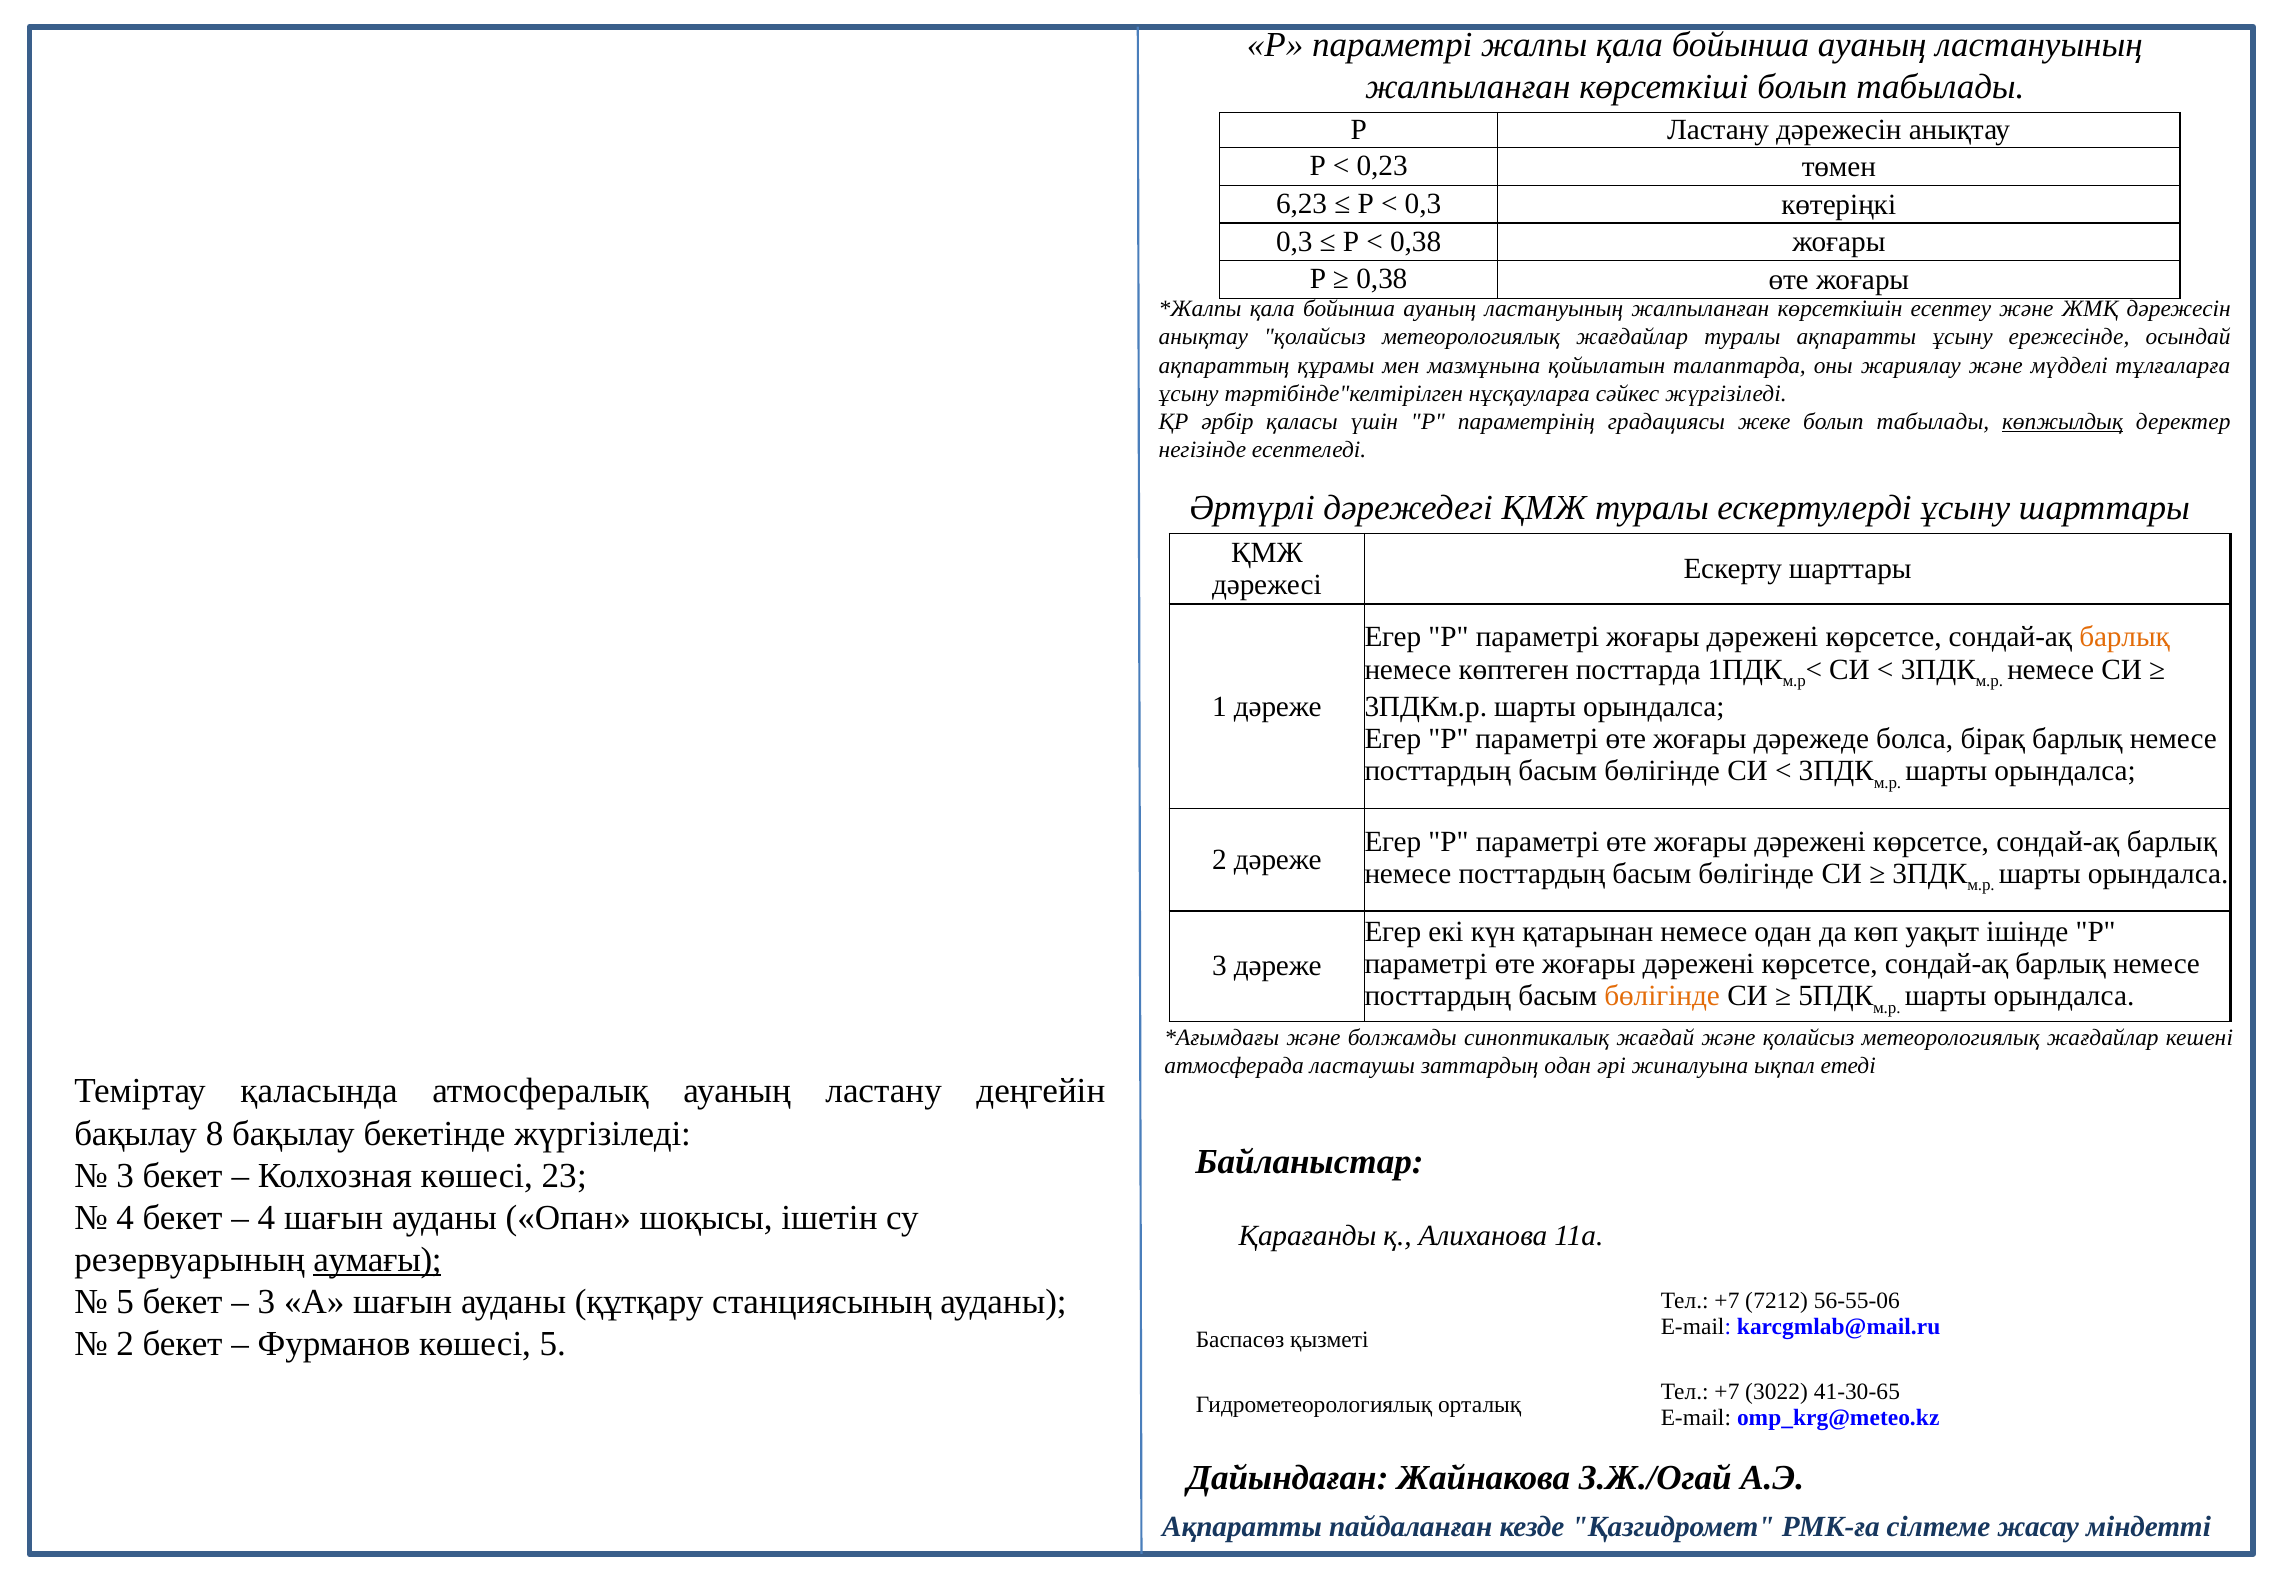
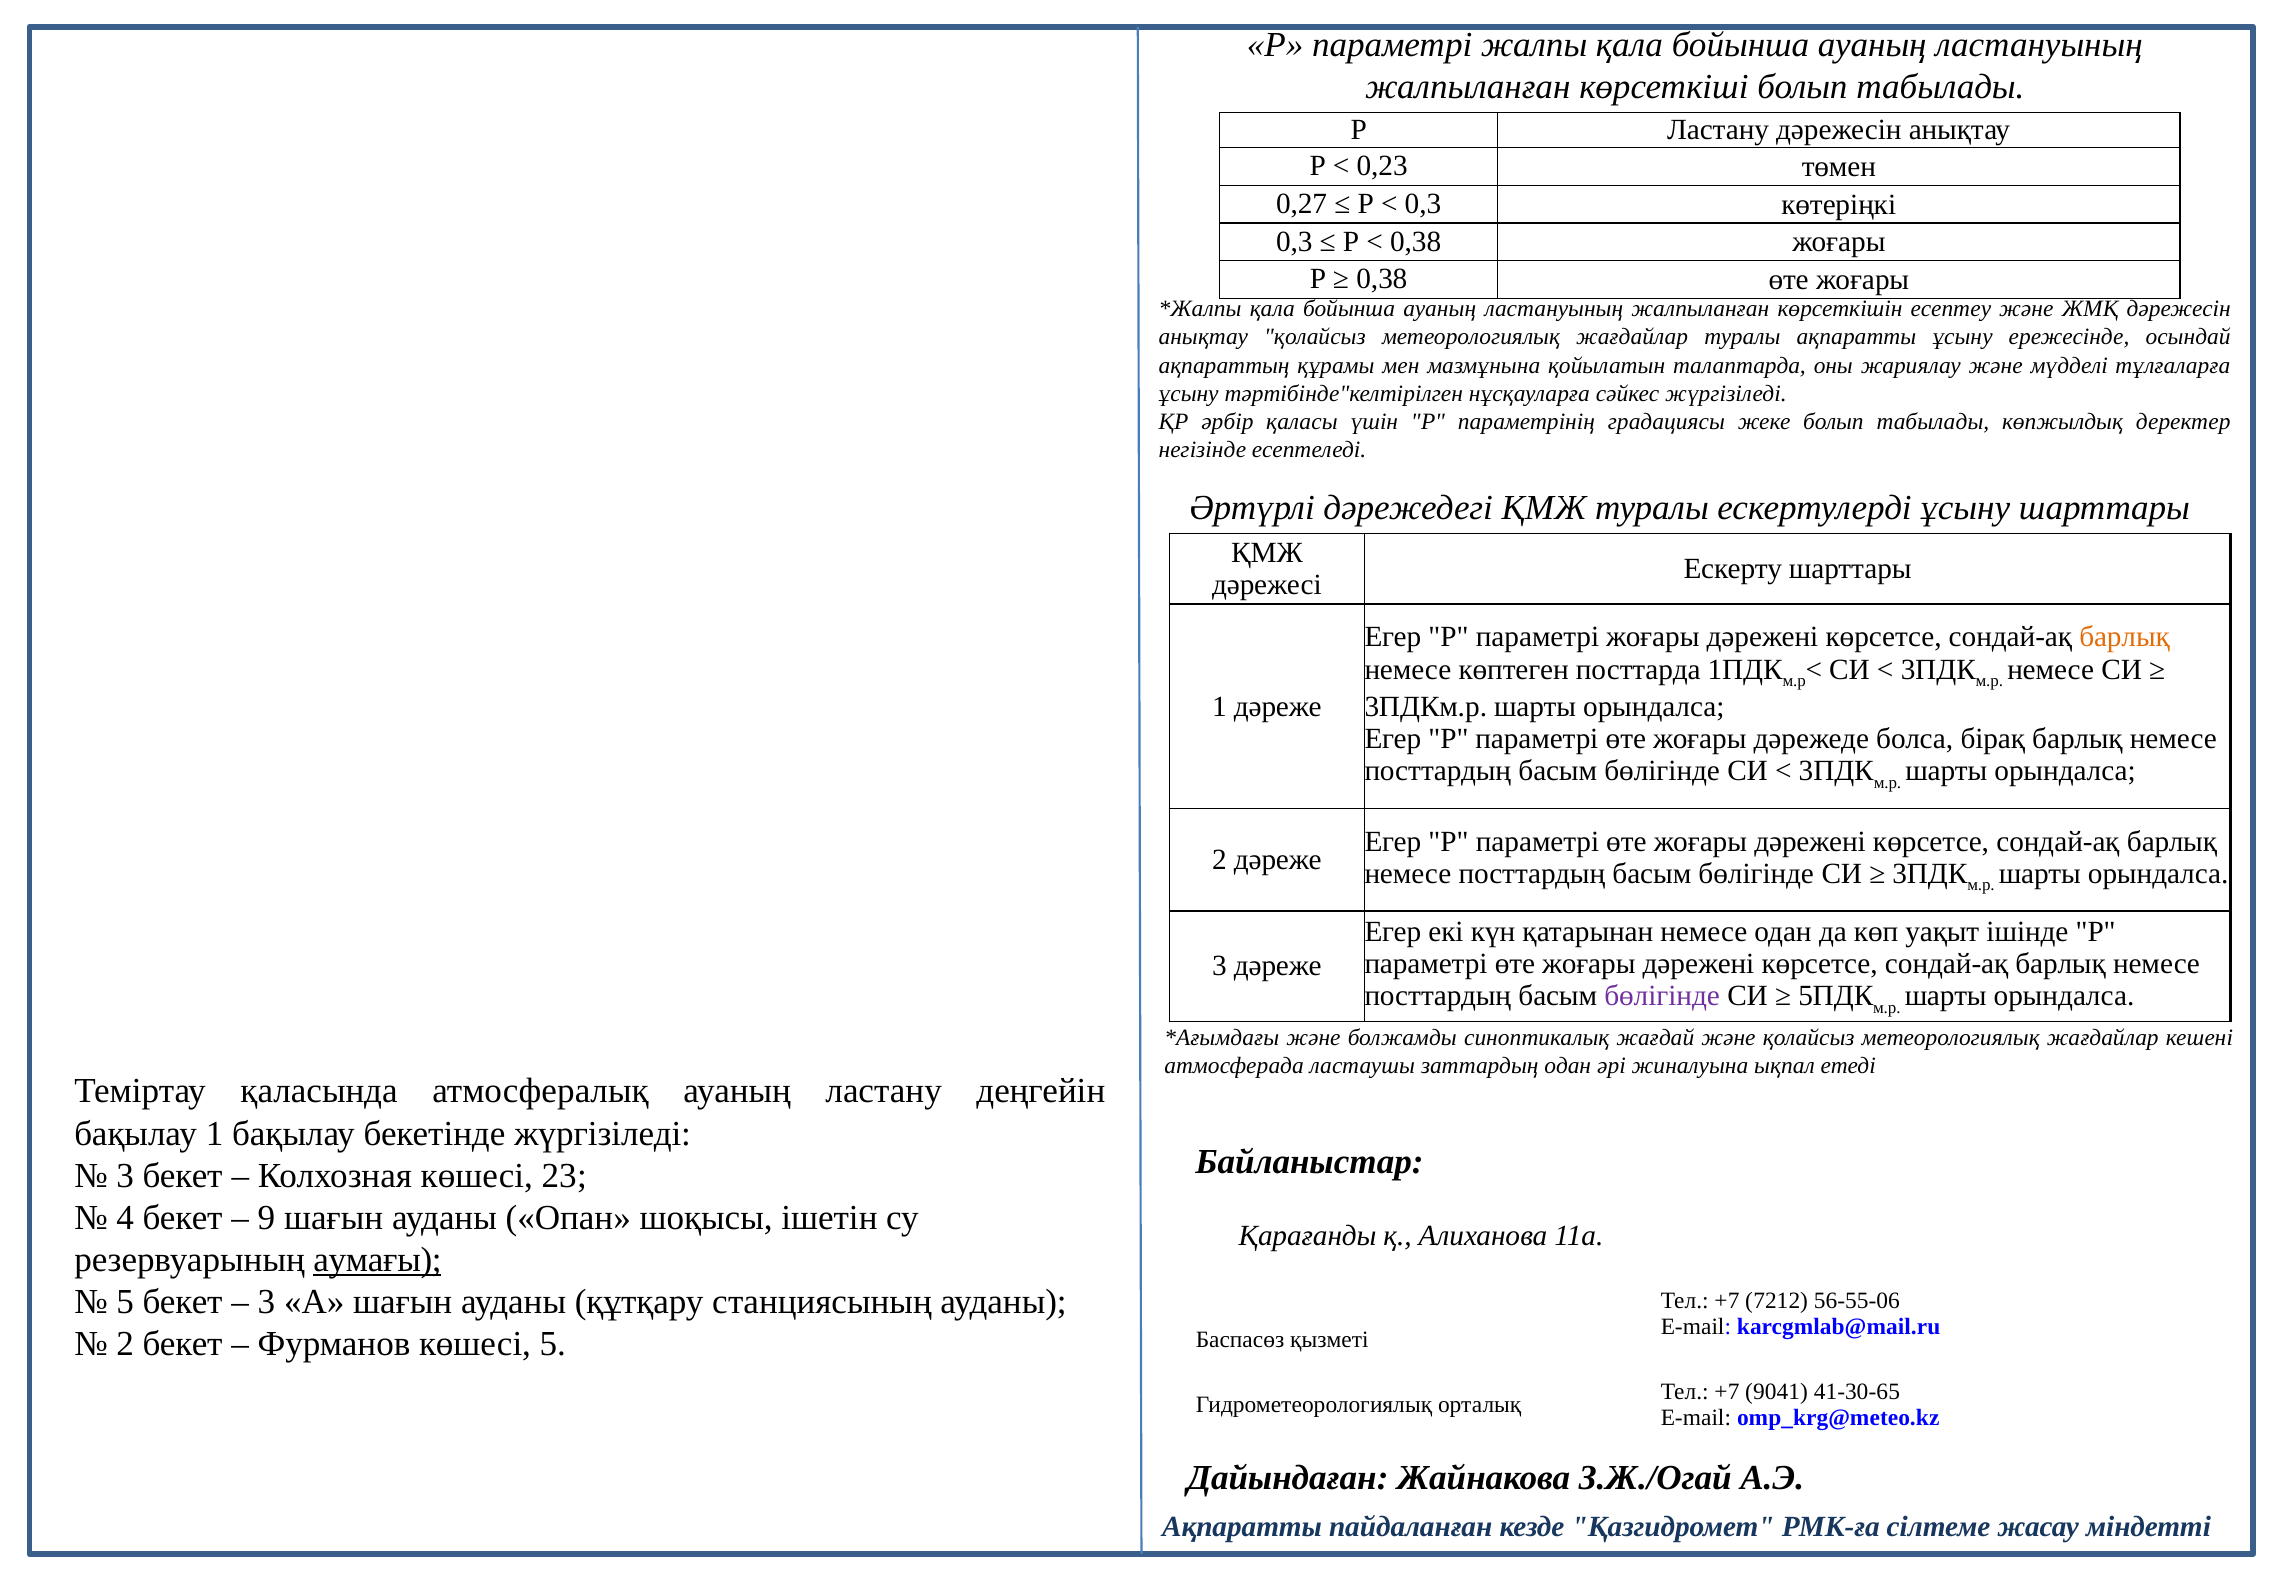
6,23: 6,23 -> 0,27 (1302, 204)
көпжылдық underline: present -> none (2063, 421)
бөлігінде colour: orange -> purple (1662, 996)
бақылау 8: 8 -> 1 (215, 1133)
4: 4 -> 9 (266, 1217)
3022: 3022 -> 9041 (1777, 1391)
